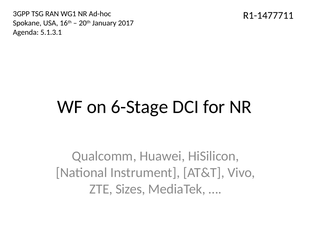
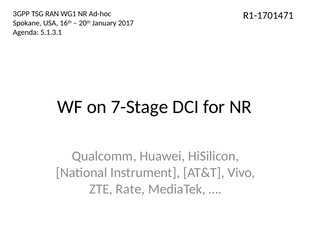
R1-1477711: R1-1477711 -> R1-1701471 (268, 16)
6-Stage: 6-Stage -> 7-Stage (140, 107)
Sizes: Sizes -> Rate (130, 189)
